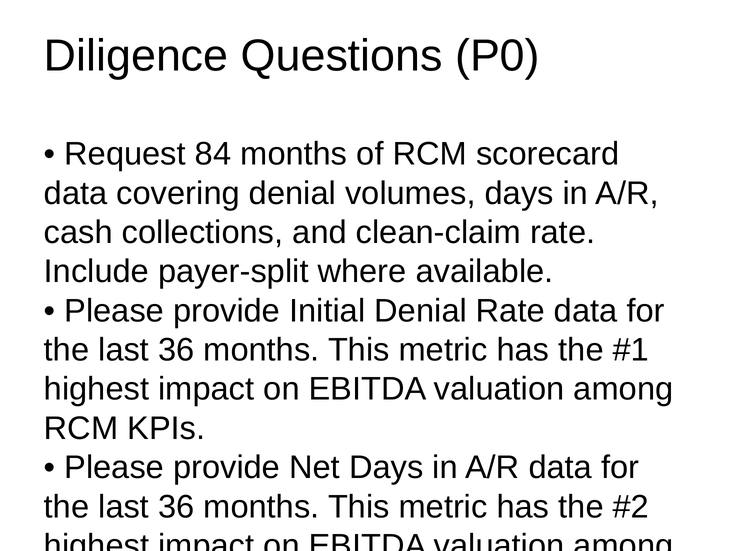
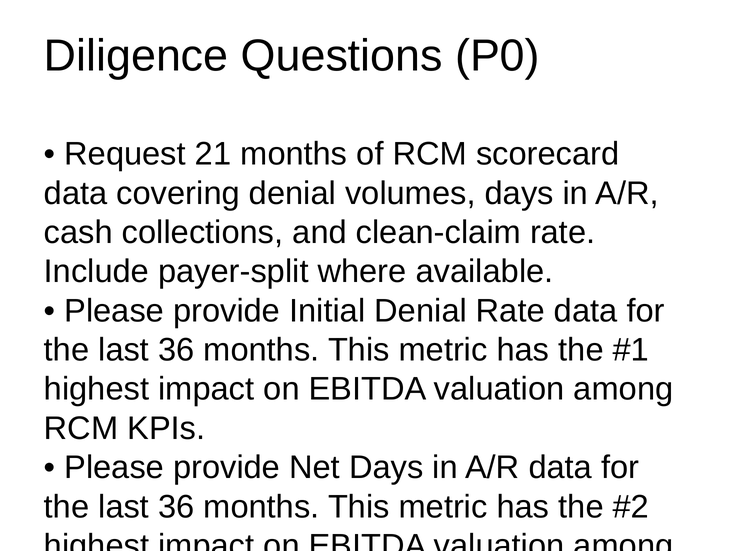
84: 84 -> 21 (213, 154)
